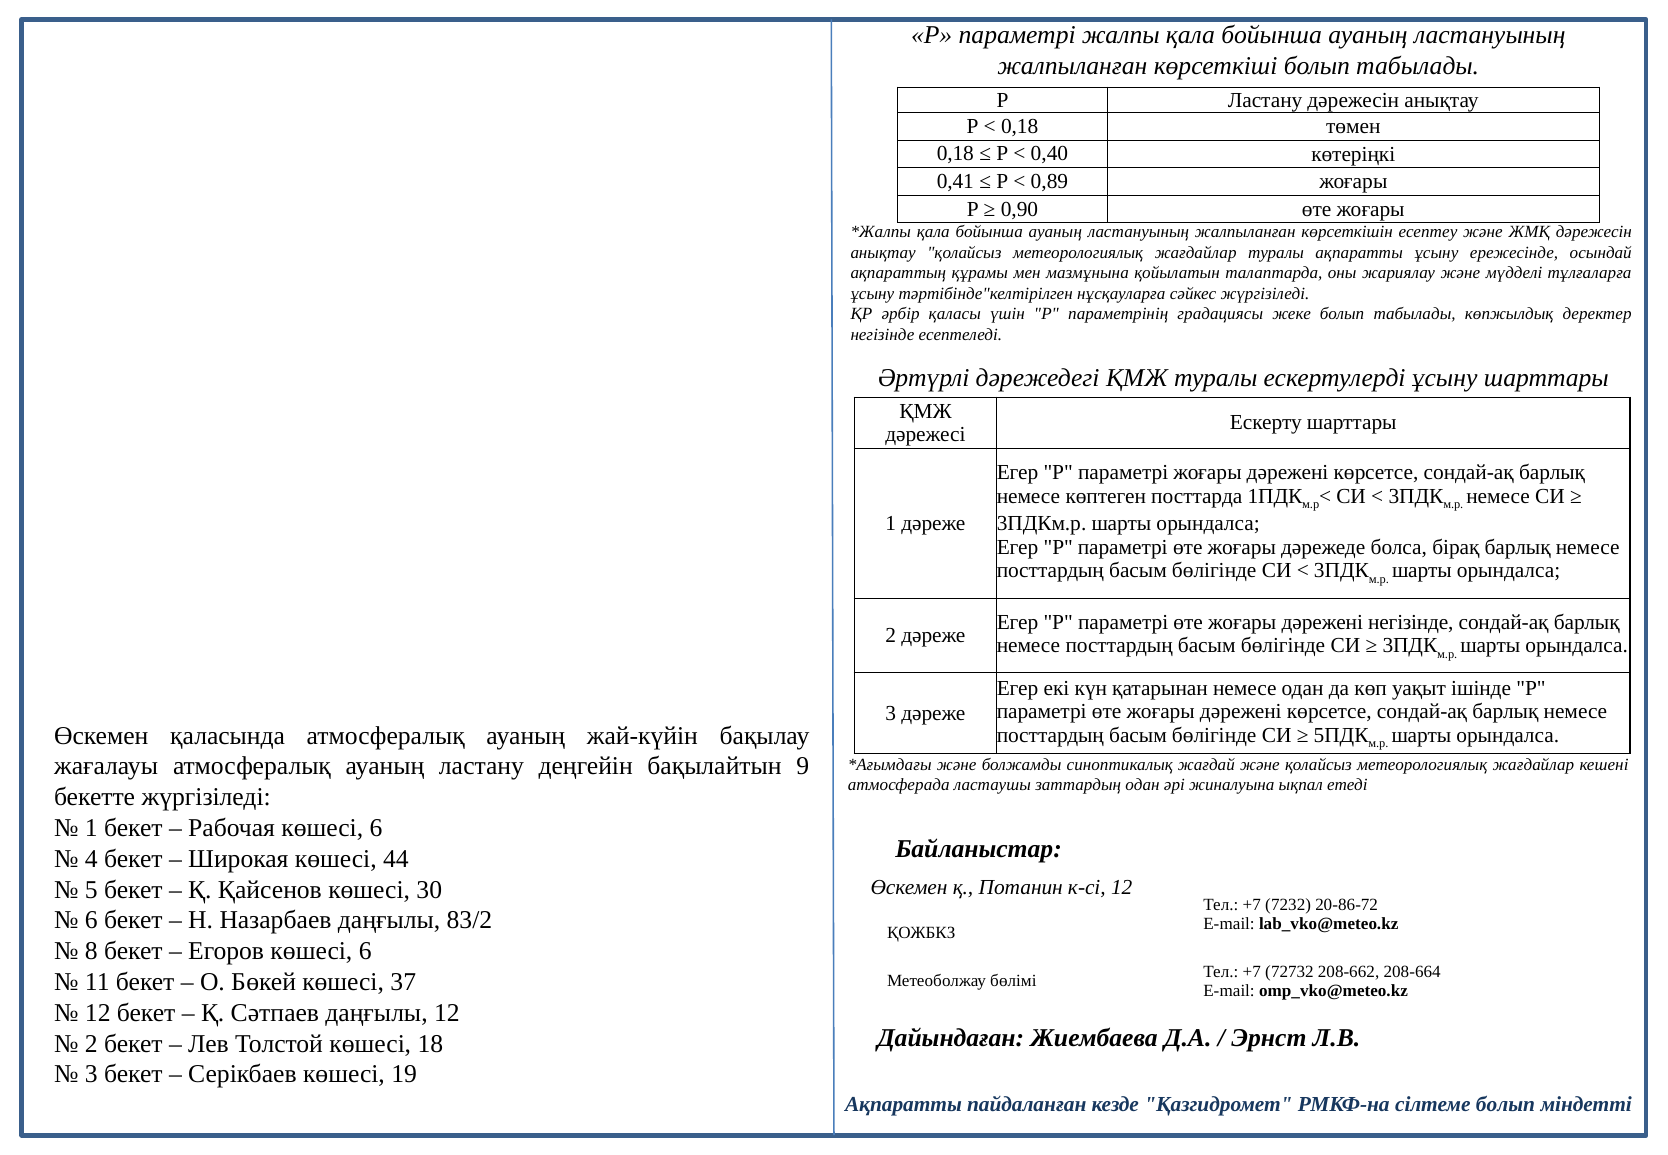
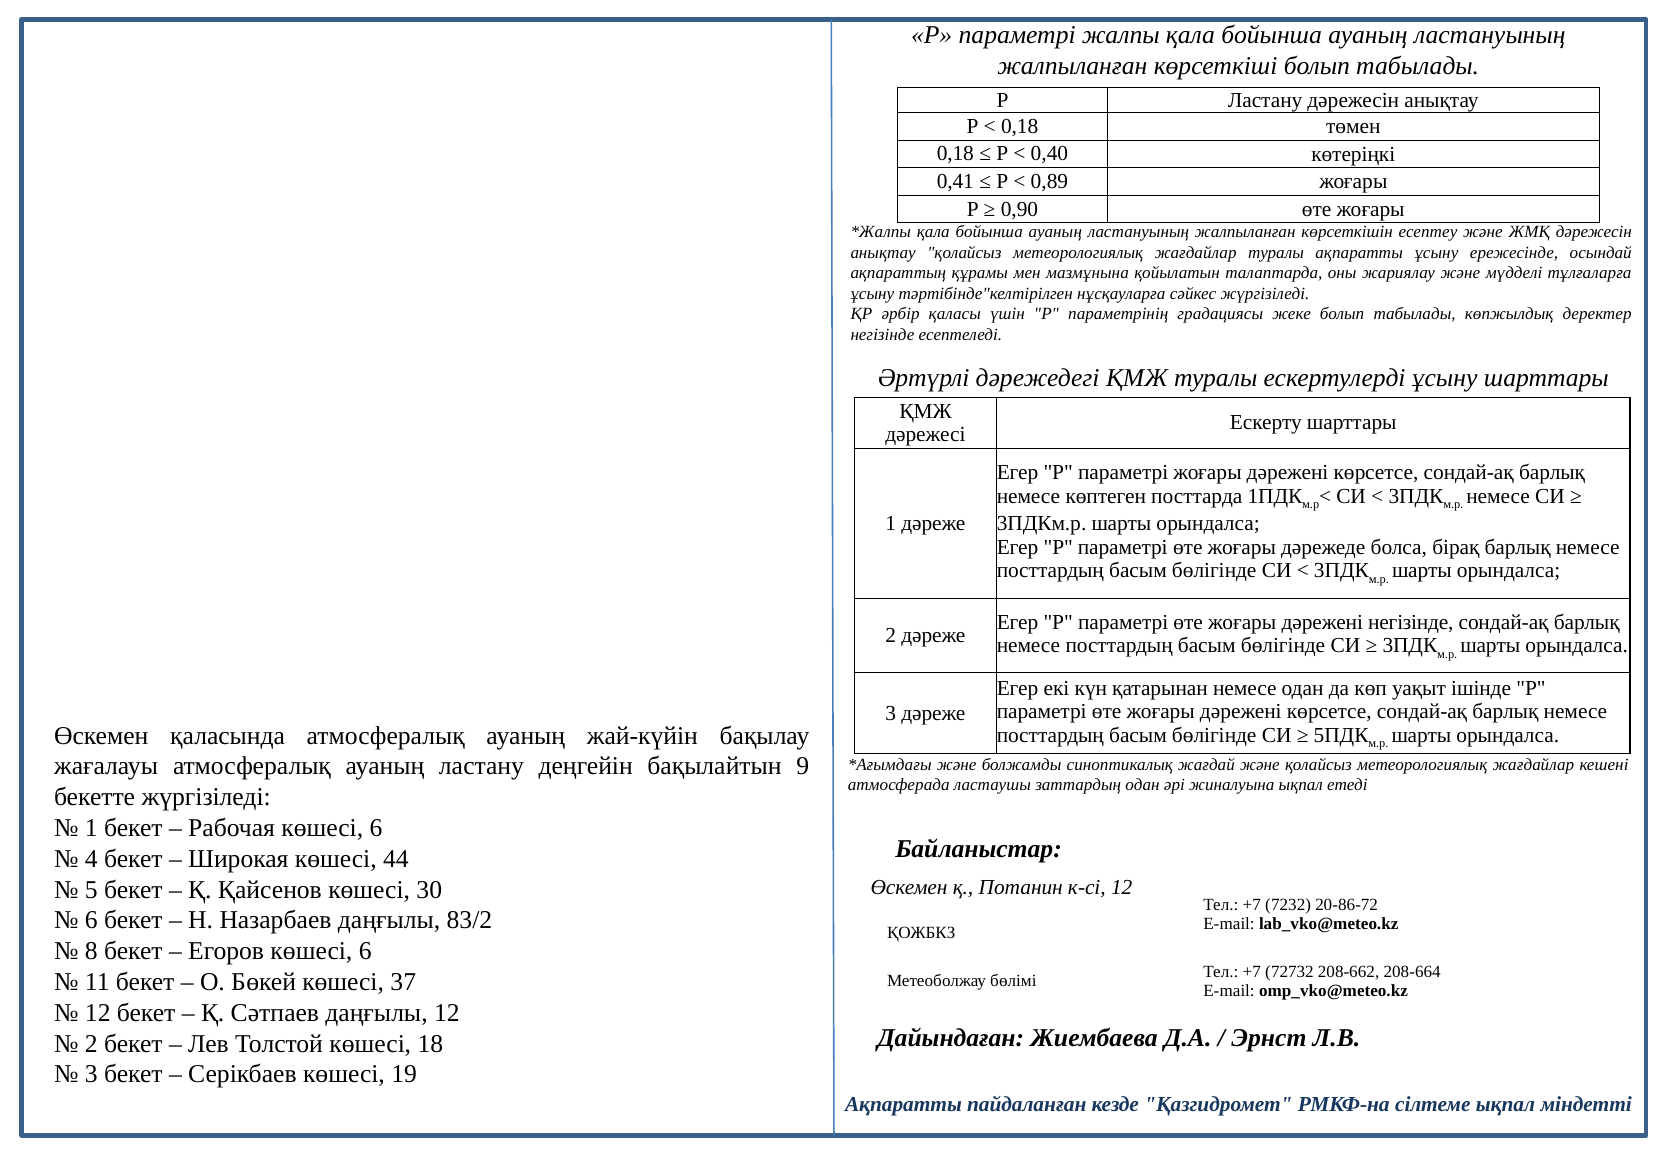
сілтеме болып: болып -> ықпал (1506, 1104)
